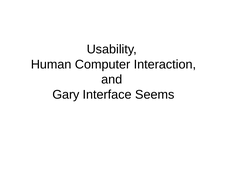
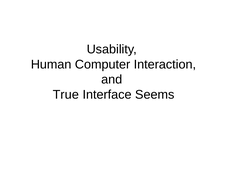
Gary: Gary -> True (66, 95)
